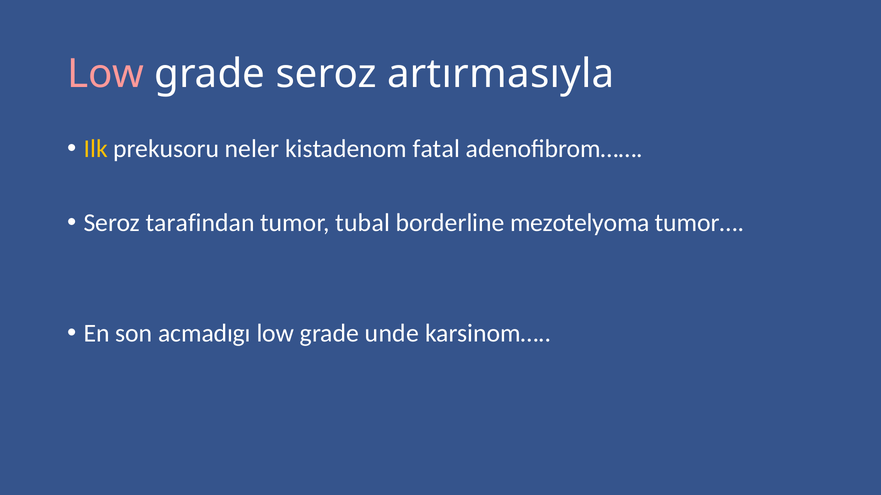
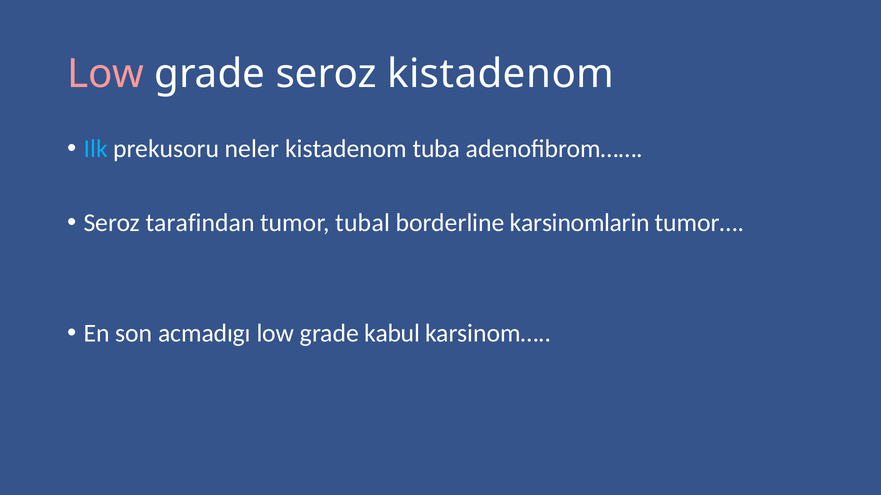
seroz artırmasıyla: artırmasıyla -> kistadenom (501, 74)
Ilk colour: yellow -> light blue (96, 149)
fatal: fatal -> tuba (436, 149)
mezotelyoma: mezotelyoma -> karsinomlarin (580, 223)
unde: unde -> kabul (392, 334)
